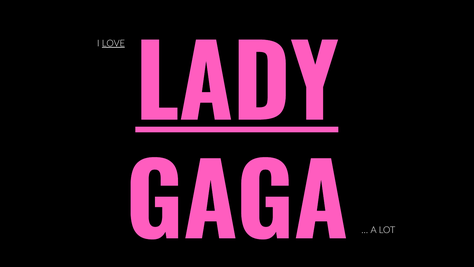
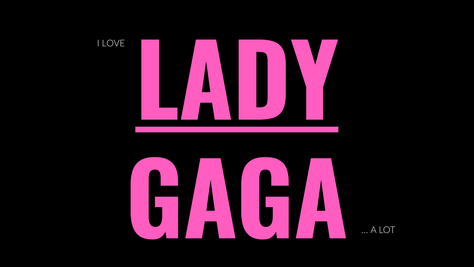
LOVE underline: present -> none (113, 43)
